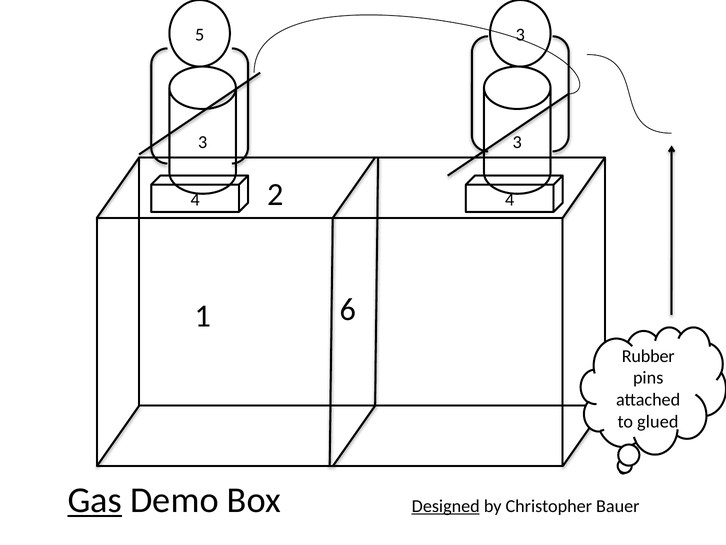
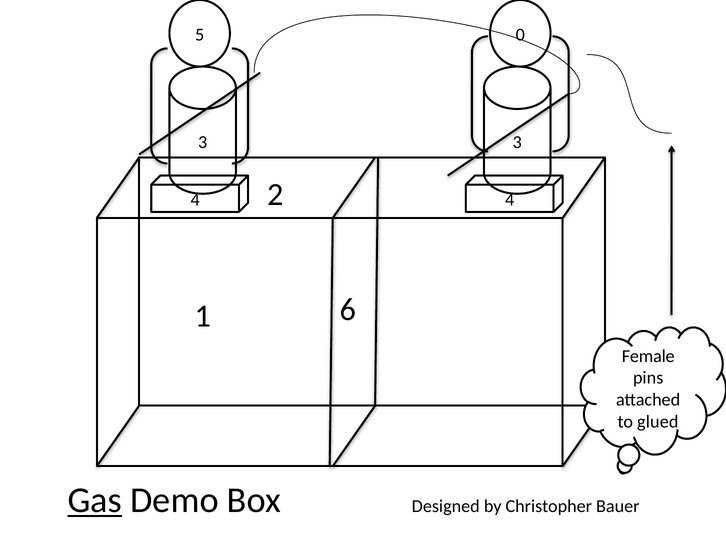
5 3: 3 -> 0 (520, 34)
Rubber: Rubber -> Female (648, 356)
Designed underline: present -> none (446, 506)
